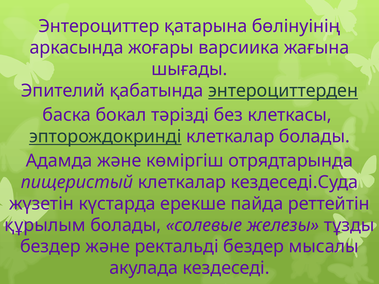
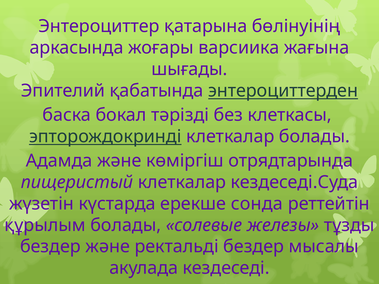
пайда: пайда -> сонда (257, 204)
